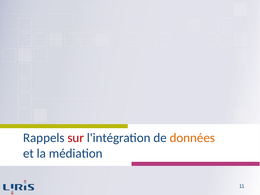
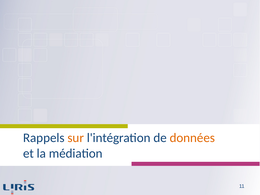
sur colour: red -> orange (76, 138)
